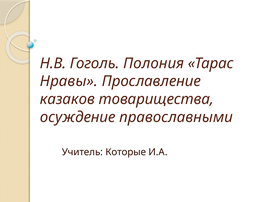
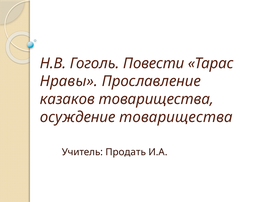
Полония: Полония -> Повести (154, 63)
осуждение православными: православными -> товарищества (176, 117)
Которые: Которые -> Продать (126, 152)
